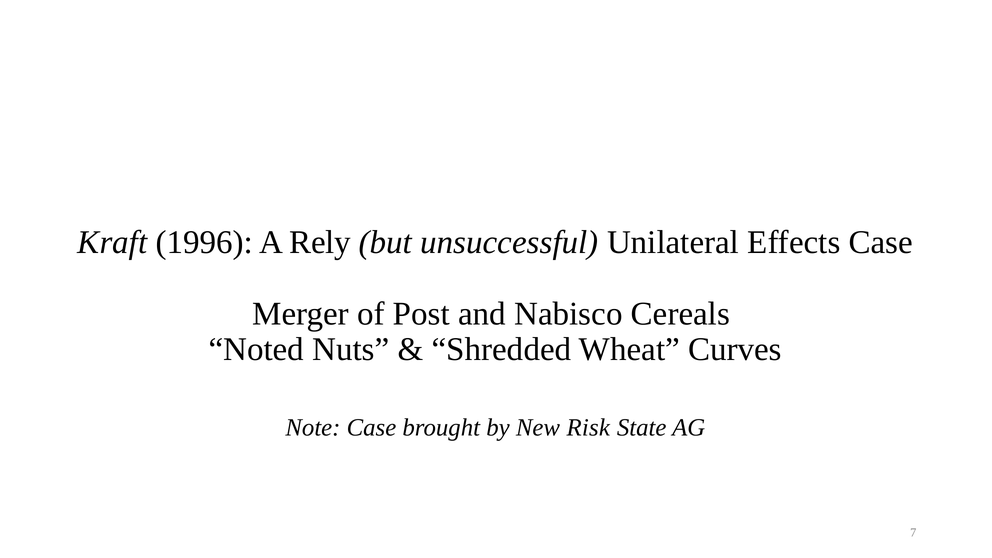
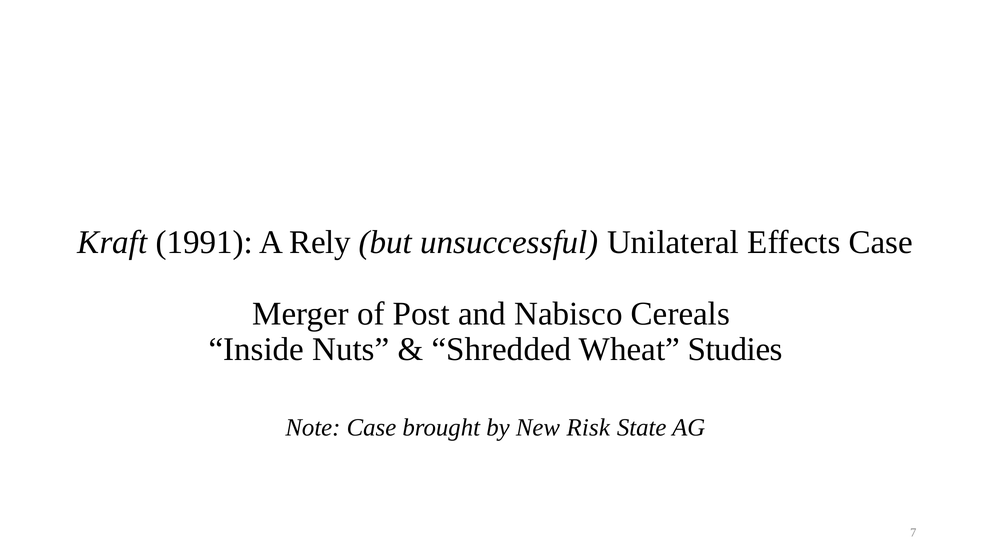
1996: 1996 -> 1991 (204, 242)
Noted: Noted -> Inside (256, 349)
Curves: Curves -> Studies (735, 349)
